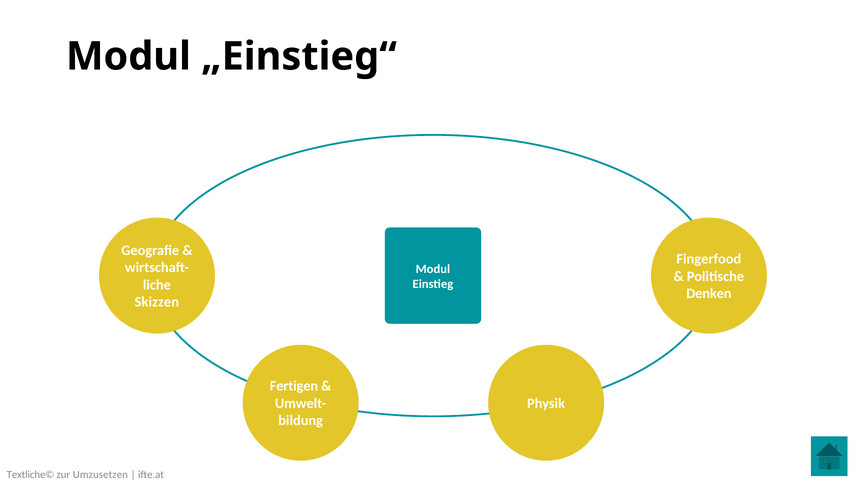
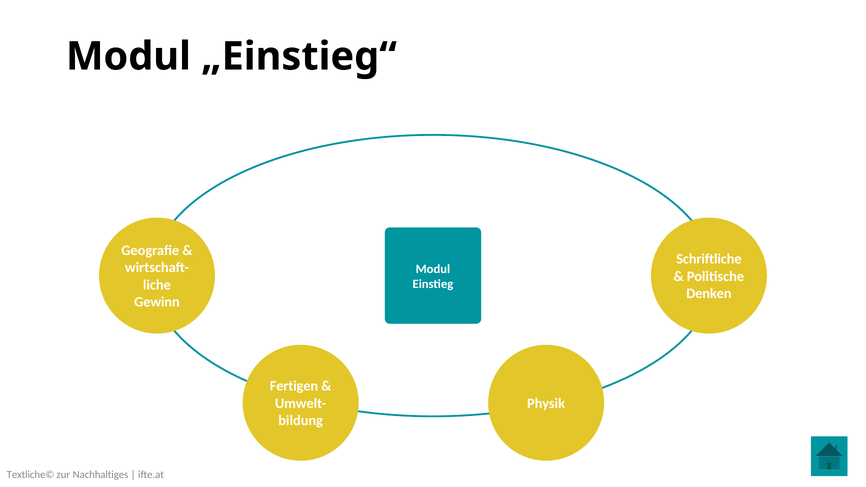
Fingerfood: Fingerfood -> Schriftliche (709, 259)
Skizzen: Skizzen -> Gewinn (157, 302)
Umzusetzen: Umzusetzen -> Nachhaltiges (100, 475)
